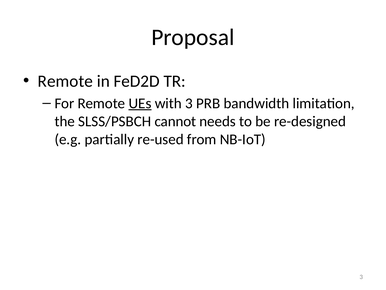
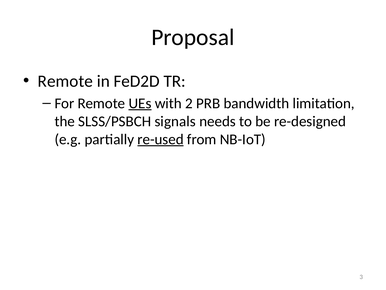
with 3: 3 -> 2 (189, 103)
cannot: cannot -> signals (175, 121)
re-used underline: none -> present (161, 139)
